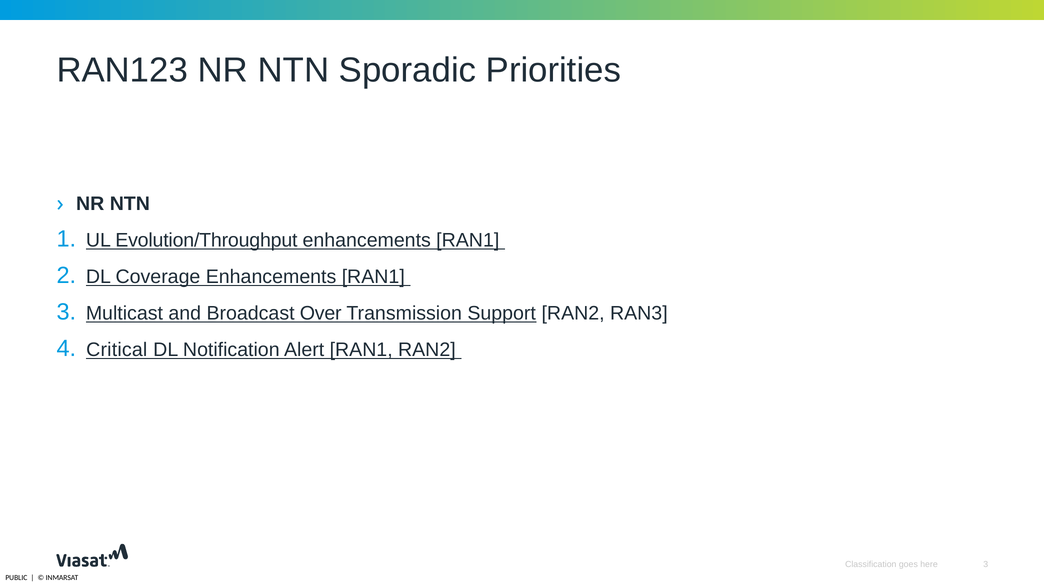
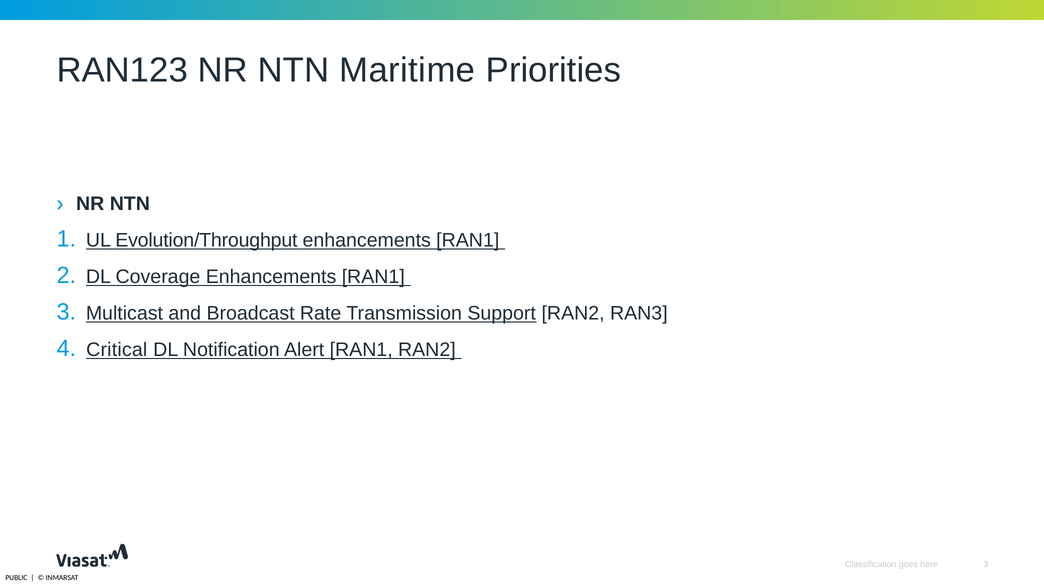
Sporadic: Sporadic -> Maritime (407, 70)
Over: Over -> Rate (321, 314)
